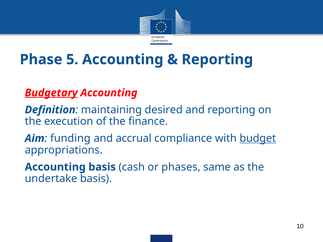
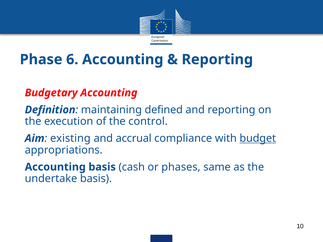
5: 5 -> 6 (72, 60)
Budgetary underline: present -> none (51, 93)
desired: desired -> defined (164, 110)
finance: finance -> control (148, 122)
funding: funding -> existing (70, 139)
